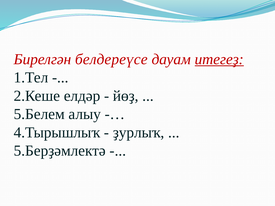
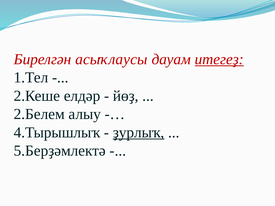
белдереүсе: белдереүсе -> асыҡлаусы (111, 59)
5.Белем: 5.Белем -> 2.Белем (39, 114)
ҙурлыҡ underline: none -> present (139, 133)
